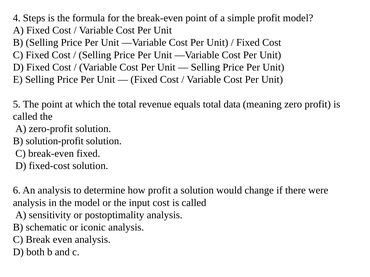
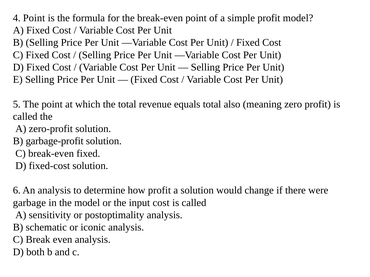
4 Steps: Steps -> Point (34, 18)
data: data -> also (232, 104)
solution-profit: solution-profit -> garbage-profit (55, 141)
analysis: analysis -> garbage (29, 203)
